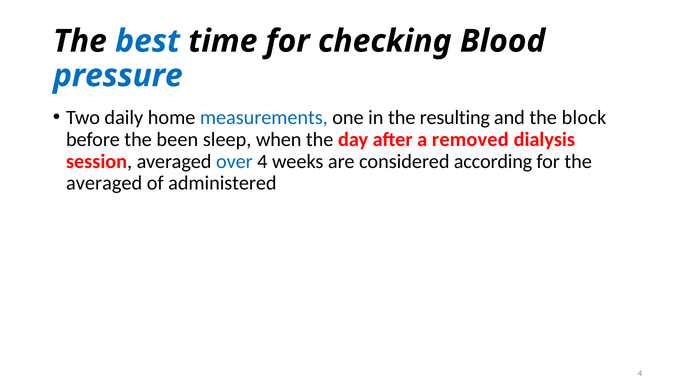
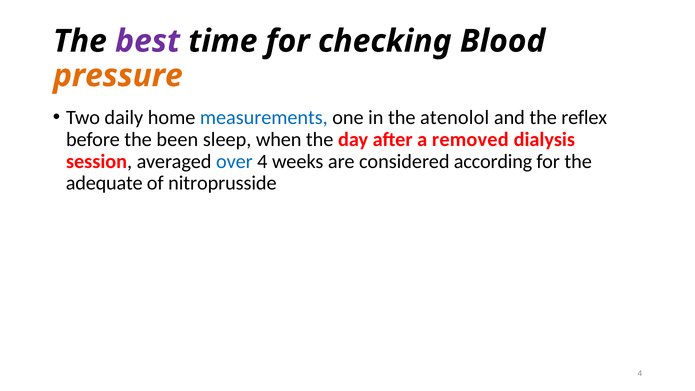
best colour: blue -> purple (148, 41)
pressure colour: blue -> orange (118, 76)
resulting: resulting -> atenolol (455, 118)
block: block -> reflex (584, 118)
averaged: averaged -> adequate (104, 183)
administered: administered -> nitroprusside (222, 183)
